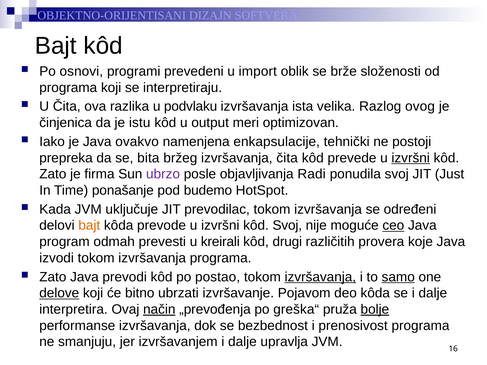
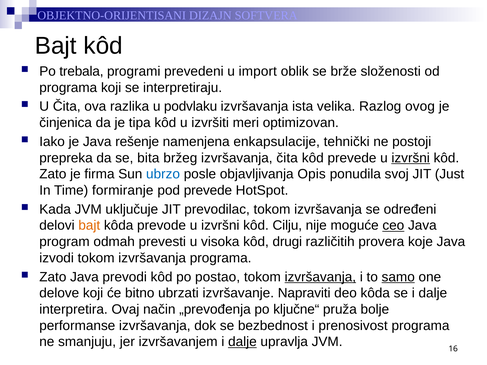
osnovi: osnovi -> trebala (81, 71)
istu: istu -> tipa (140, 123)
output: output -> izvršiti (210, 123)
ovakvo: ovakvo -> rešenje (137, 142)
ubrzo colour: purple -> blue (163, 174)
Radi: Radi -> Opis (312, 174)
ponašanje: ponašanje -> formiranje (123, 190)
pod budemo: budemo -> prevede (208, 190)
kôd Svoj: Svoj -> Cilju (287, 226)
kreirali: kreirali -> visoka (220, 242)
delove underline: present -> none (59, 293)
Pojavom: Pojavom -> Napraviti (304, 293)
način underline: present -> none (159, 310)
greška“: greška“ -> ključne“ (296, 310)
bolje underline: present -> none (375, 310)
dalje underline: none -> present (242, 342)
